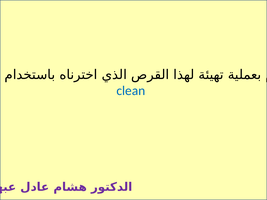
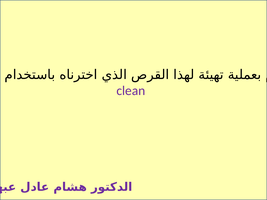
clean colour: blue -> purple (131, 91)
